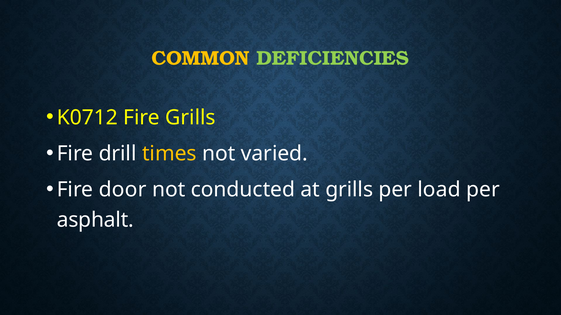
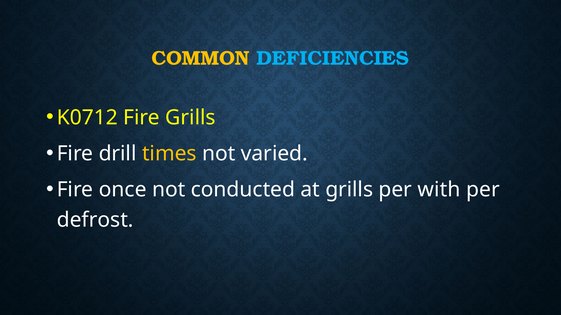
DEFICIENCIES colour: light green -> light blue (333, 58)
door: door -> once (123, 190)
load: load -> with (439, 190)
asphalt: asphalt -> defrost (95, 220)
